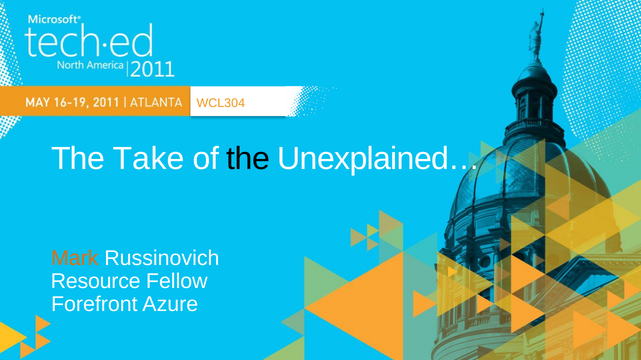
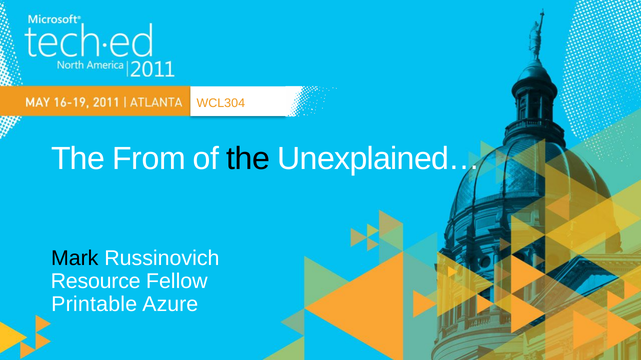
Take: Take -> From (149, 159)
Mark colour: orange -> black (75, 259)
Forefront: Forefront -> Printable (94, 305)
